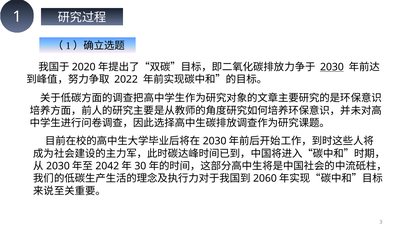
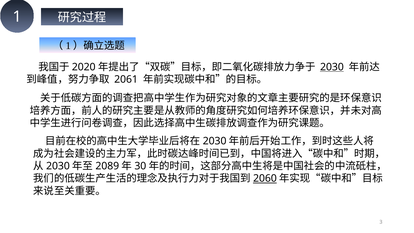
2022: 2022 -> 2061 (126, 79)
2042: 2042 -> 2089 (107, 166)
2060 underline: none -> present (265, 178)
